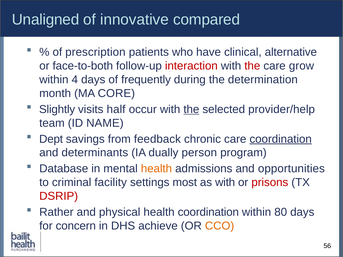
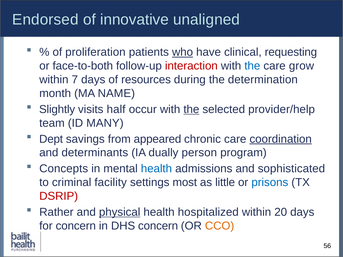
Unaligned: Unaligned -> Endorsed (45, 20)
compared: compared -> unaligned (206, 20)
prescription: prescription -> proliferation (95, 52)
who underline: none -> present (182, 52)
alternative: alternative -> requesting (291, 52)
the colour: red -> blue (252, 66)
4: 4 -> 7 (75, 80)
frequently: frequently -> resources (146, 80)
CORE: CORE -> NAME (116, 93)
NAME: NAME -> MANY (105, 123)
feedback: feedback -> appeared (157, 139)
Database: Database -> Concepts (64, 169)
health colour: orange -> blue (156, 169)
opportunities: opportunities -> sophisticated (291, 169)
as with: with -> little (225, 183)
prisons colour: red -> blue (270, 183)
physical underline: none -> present (120, 212)
health coordination: coordination -> hospitalized (208, 212)
80: 80 -> 20 (281, 212)
DHS achieve: achieve -> concern (158, 226)
